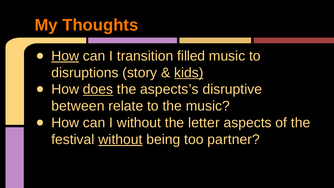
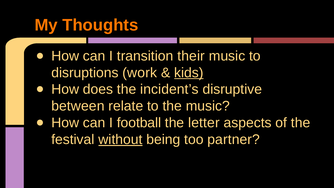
How underline: present -> none (65, 56)
ﬁlled: ﬁlled -> their (191, 56)
story: story -> work (140, 73)
does underline: present -> none (98, 89)
aspects’s: aspects’s -> incident’s (169, 89)
I without: without -> football (139, 123)
